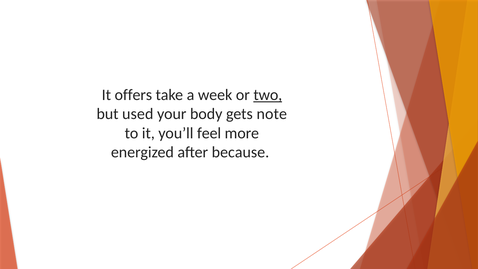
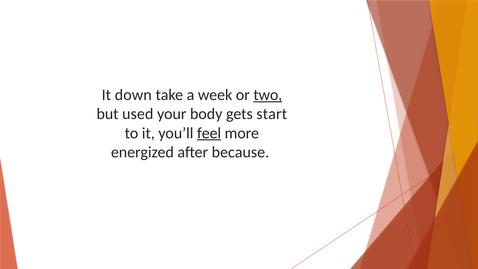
offers: offers -> down (133, 95)
note: note -> start (272, 114)
feel underline: none -> present (209, 133)
